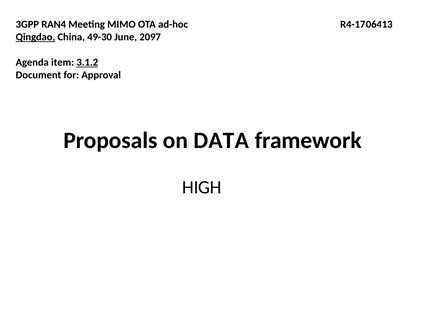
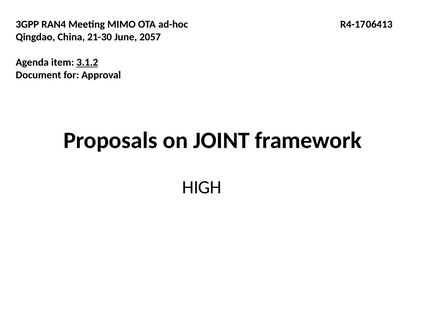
Qingdao underline: present -> none (35, 37)
49-30: 49-30 -> 21-30 (100, 37)
2097: 2097 -> 2057 (150, 37)
DATA: DATA -> JOINT (221, 141)
